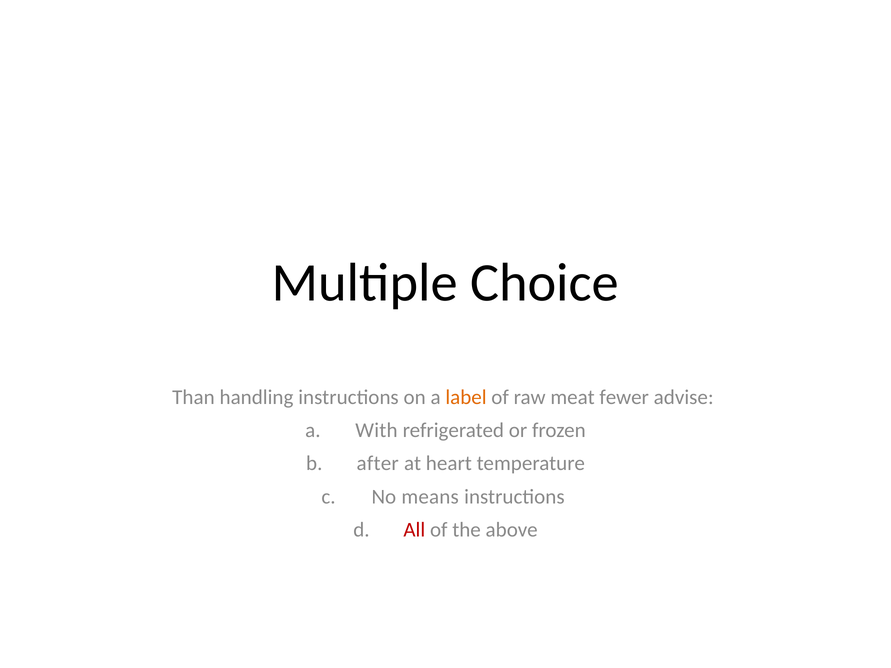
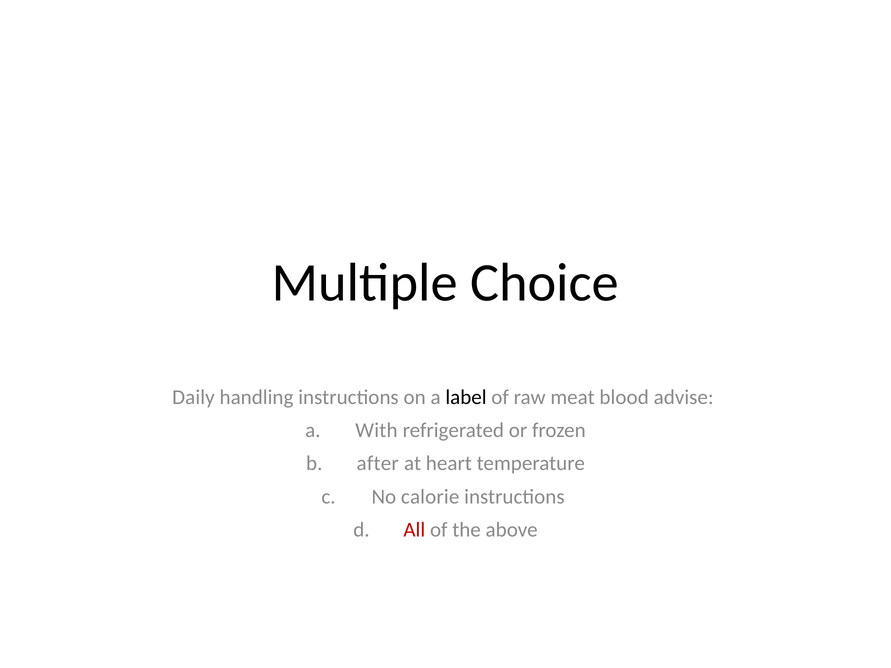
Than: Than -> Daily (193, 397)
label colour: orange -> black (466, 397)
fewer: fewer -> blood (624, 397)
means: means -> calorie (430, 497)
